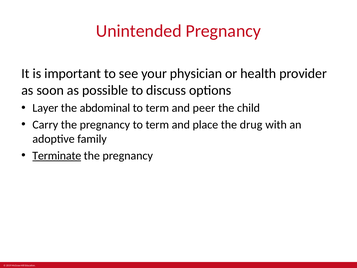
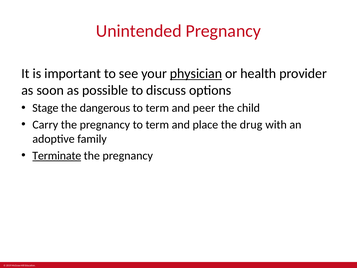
physician underline: none -> present (196, 74)
Layer: Layer -> Stage (45, 108)
abdominal: abdominal -> dangerous (105, 108)
